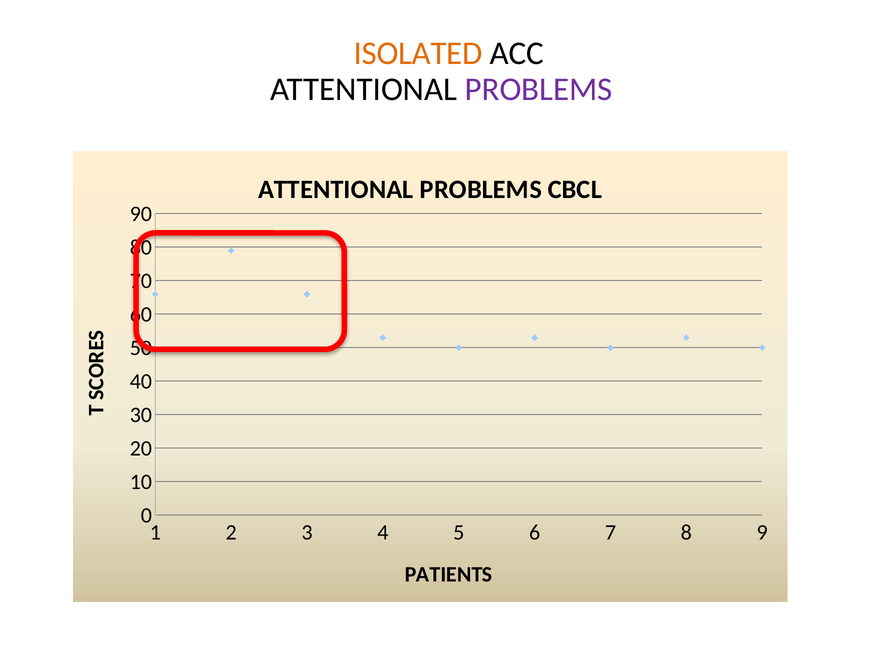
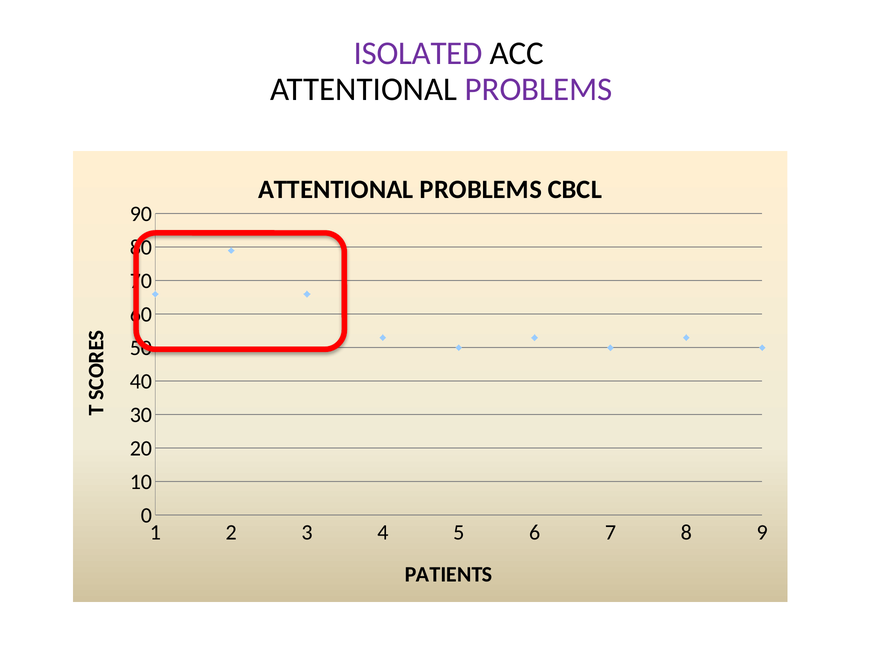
ISOLATED colour: orange -> purple (418, 53)
